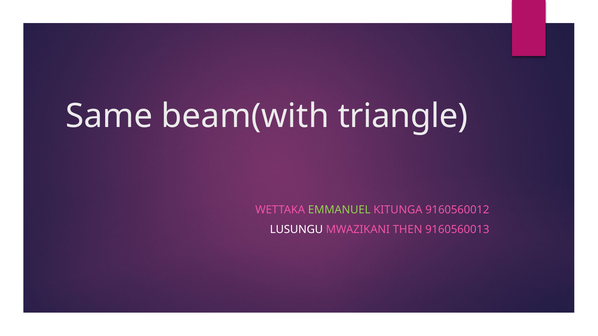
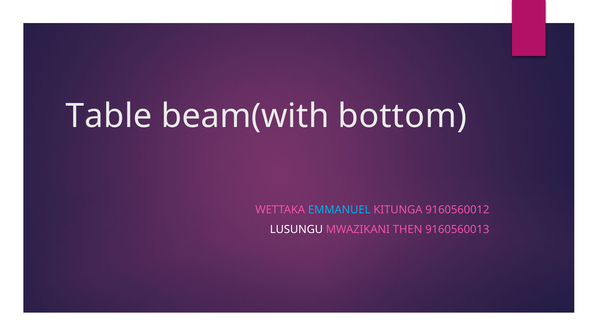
Same: Same -> Table (109, 116)
triangle: triangle -> bottom (402, 116)
EMMANUEL colour: light green -> light blue (339, 210)
